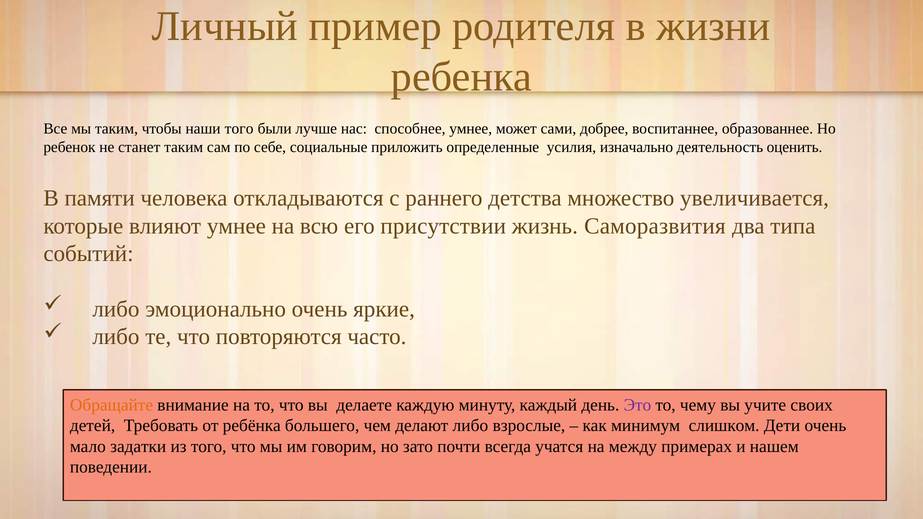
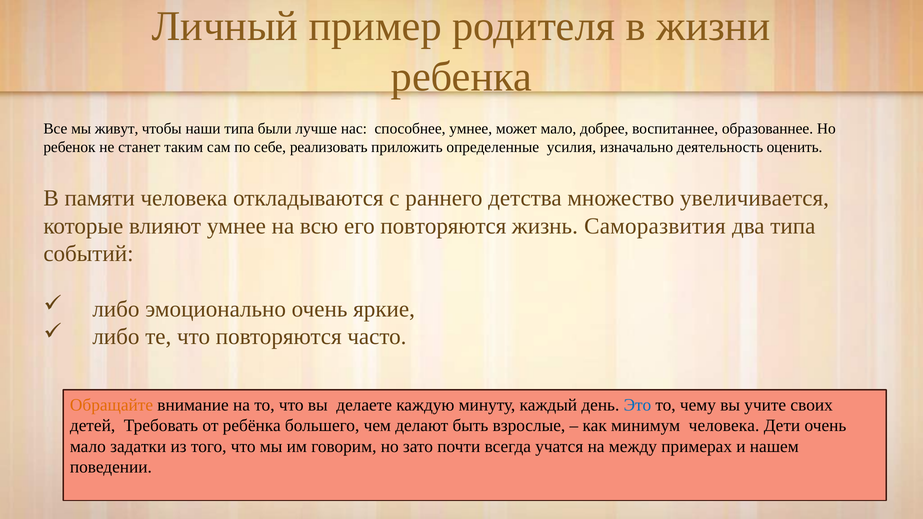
мы таким: таким -> живут (117, 129)
наши того: того -> типа (239, 129)
может сами: сами -> мало (559, 129)
социальные: социальные -> реализовать (329, 147)
его присутствии: присутствии -> повторяются (443, 226)
Это colour: purple -> blue (637, 405)
делают либо: либо -> быть (470, 426)
минимум слишком: слишком -> человека (724, 426)
